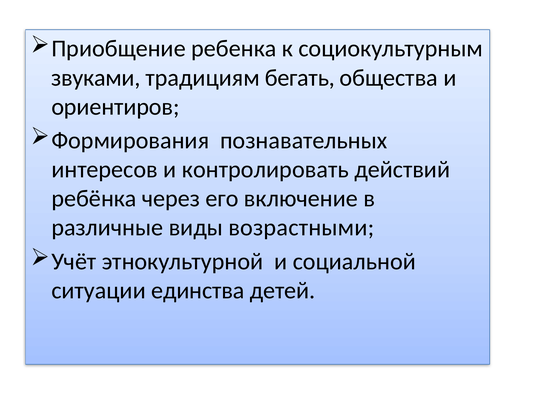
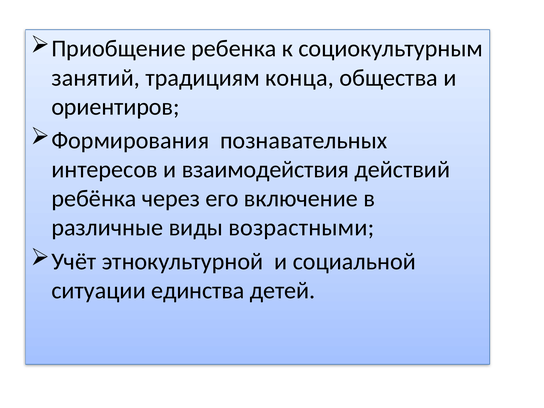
звуками: звуками -> занятий (96, 78)
бегать: бегать -> конца (300, 78)
контролировать: контролировать -> взаимодействия (265, 170)
